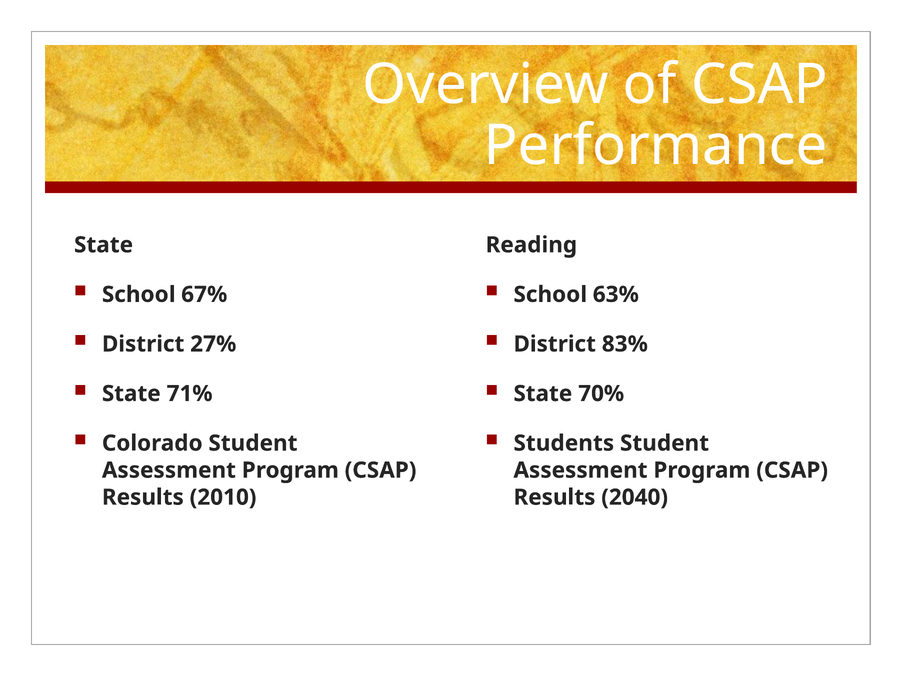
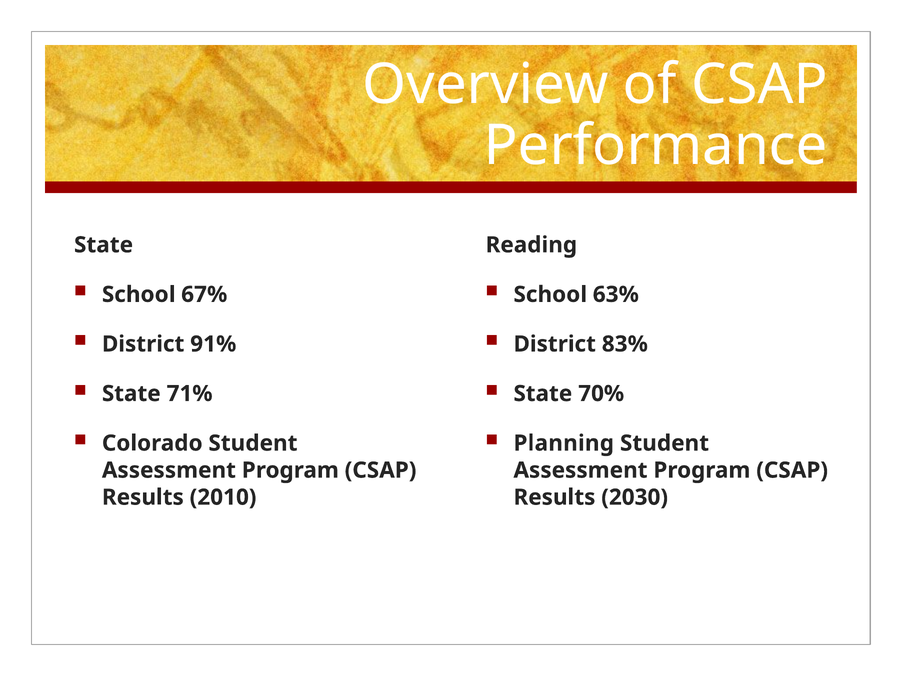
27%: 27% -> 91% (213, 344)
Students: Students -> Planning (564, 444)
2040: 2040 -> 2030 (635, 498)
